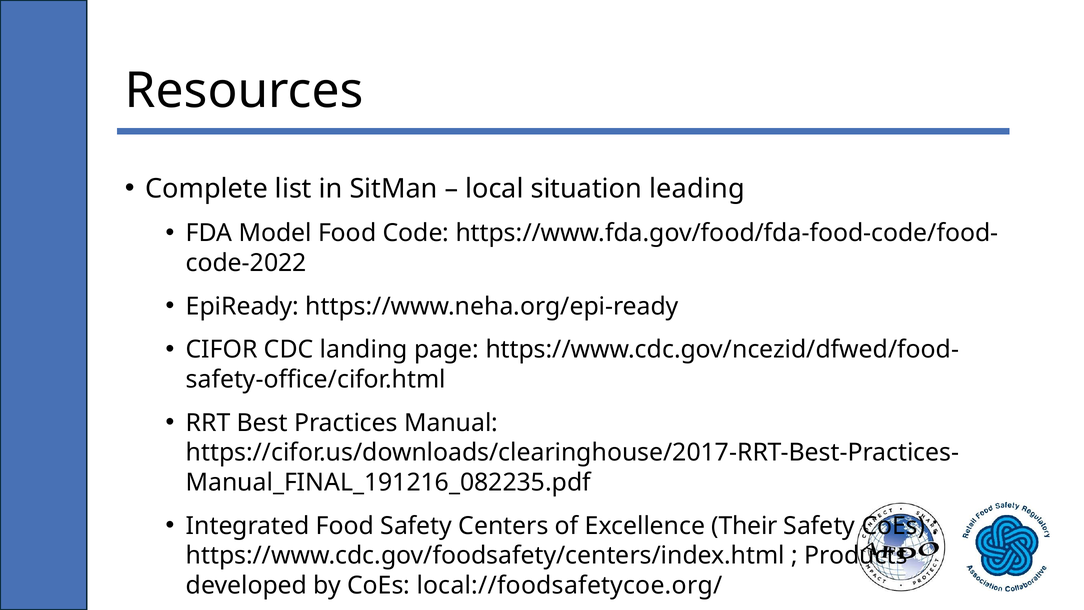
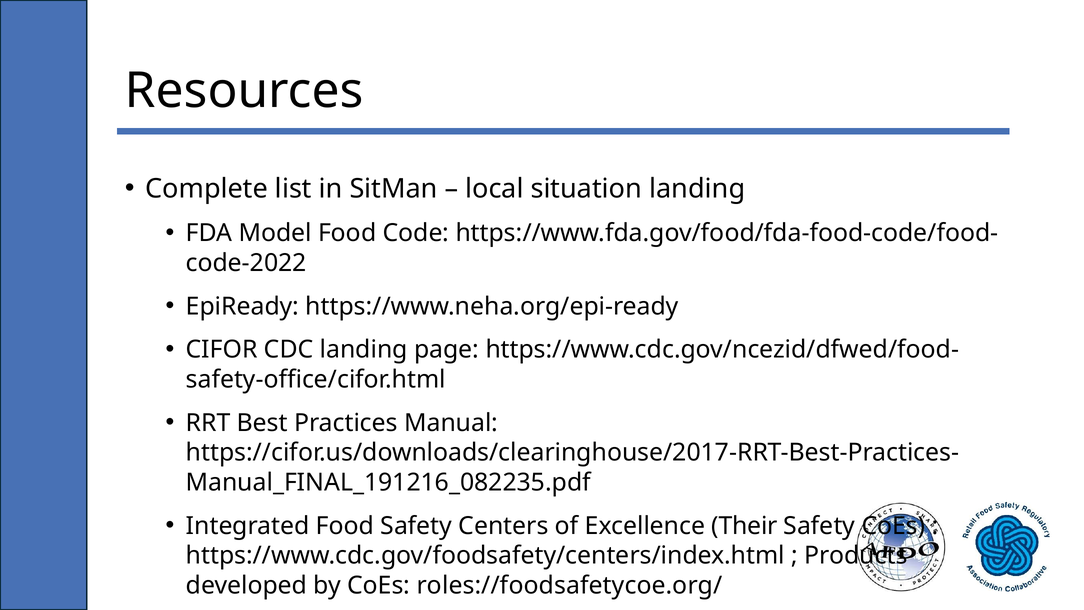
situation leading: leading -> landing (697, 189)
local://foodsafetycoe.org/: local://foodsafetycoe.org/ -> roles://foodsafetycoe.org/ (570, 585)
